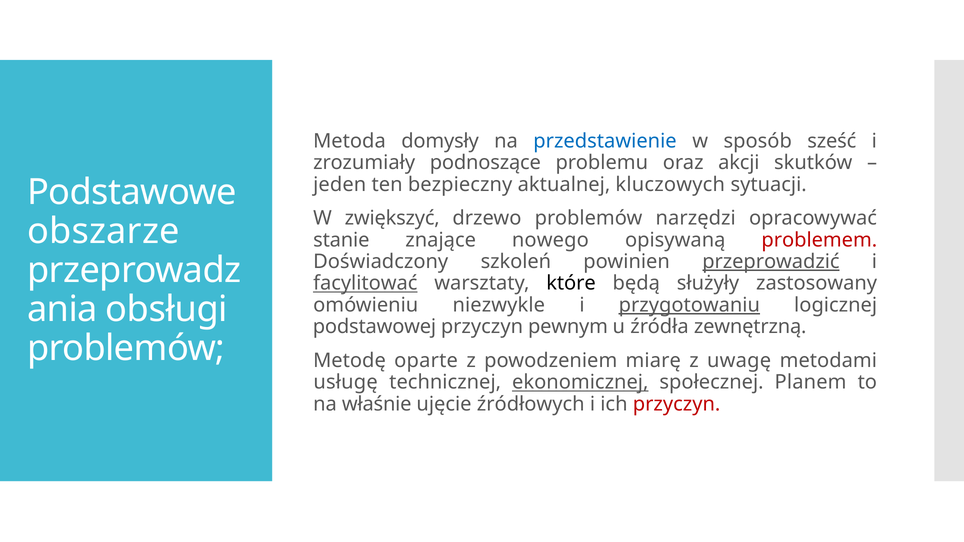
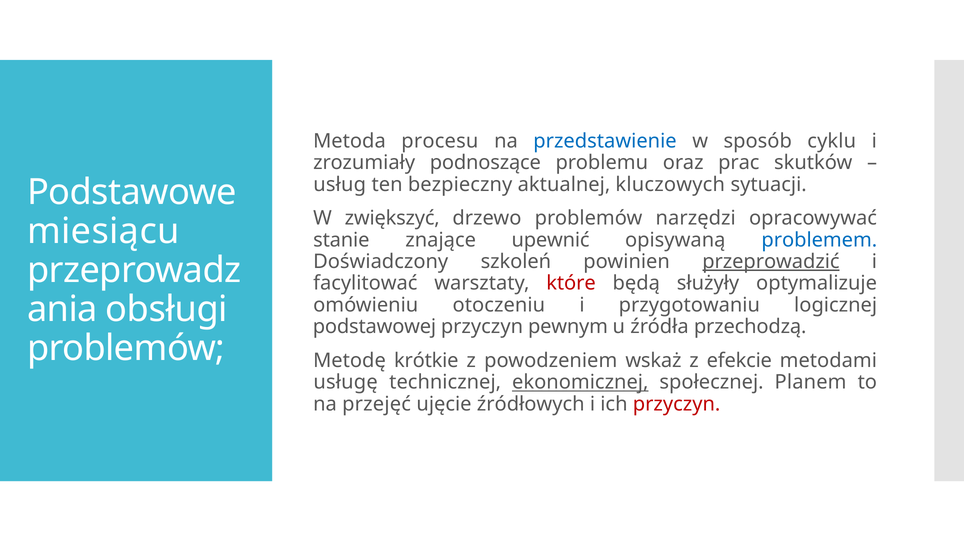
domysły: domysły -> procesu (440, 141)
sześć: sześć -> cyklu (832, 141)
akcji: akcji -> prac (739, 163)
jeden: jeden -> usług (340, 185)
obszarze: obszarze -> miesiącu (103, 231)
nowego: nowego -> upewnić (551, 240)
problemem colour: red -> blue (819, 240)
facylitować underline: present -> none (365, 283)
które colour: black -> red (571, 283)
zastosowany: zastosowany -> optymalizuje (817, 283)
niezwykle: niezwykle -> otoczeniu (499, 305)
przygotowaniu underline: present -> none (689, 305)
zewnętrzną: zewnętrzną -> przechodzą (750, 327)
oparte: oparte -> krótkie (426, 361)
miarę: miarę -> wskaż (653, 361)
uwagę: uwagę -> efekcie (739, 361)
właśnie: właśnie -> przejęć (377, 404)
